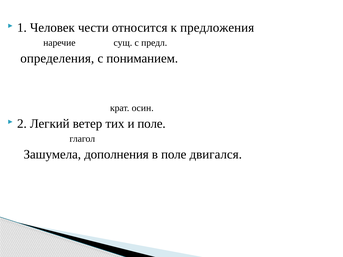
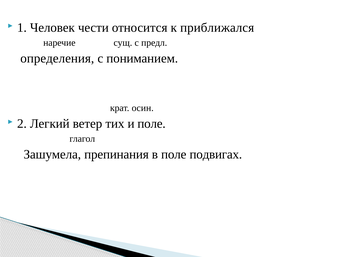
предложения: предложения -> приближался (217, 28)
дополнения: дополнения -> препинания (116, 154)
двигался: двигался -> подвигах (216, 154)
